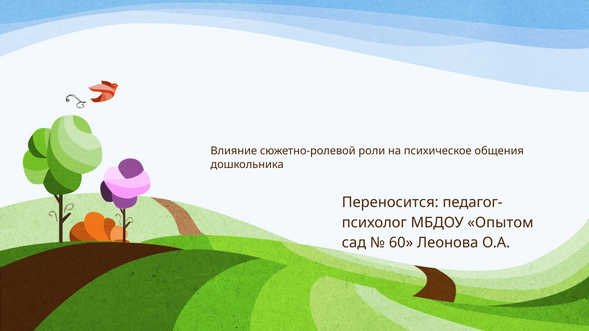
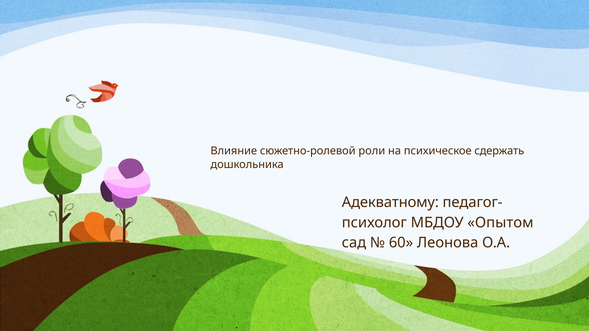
общения: общения -> сдержать (499, 151)
Переносится: Переносится -> Адекватному (390, 203)
